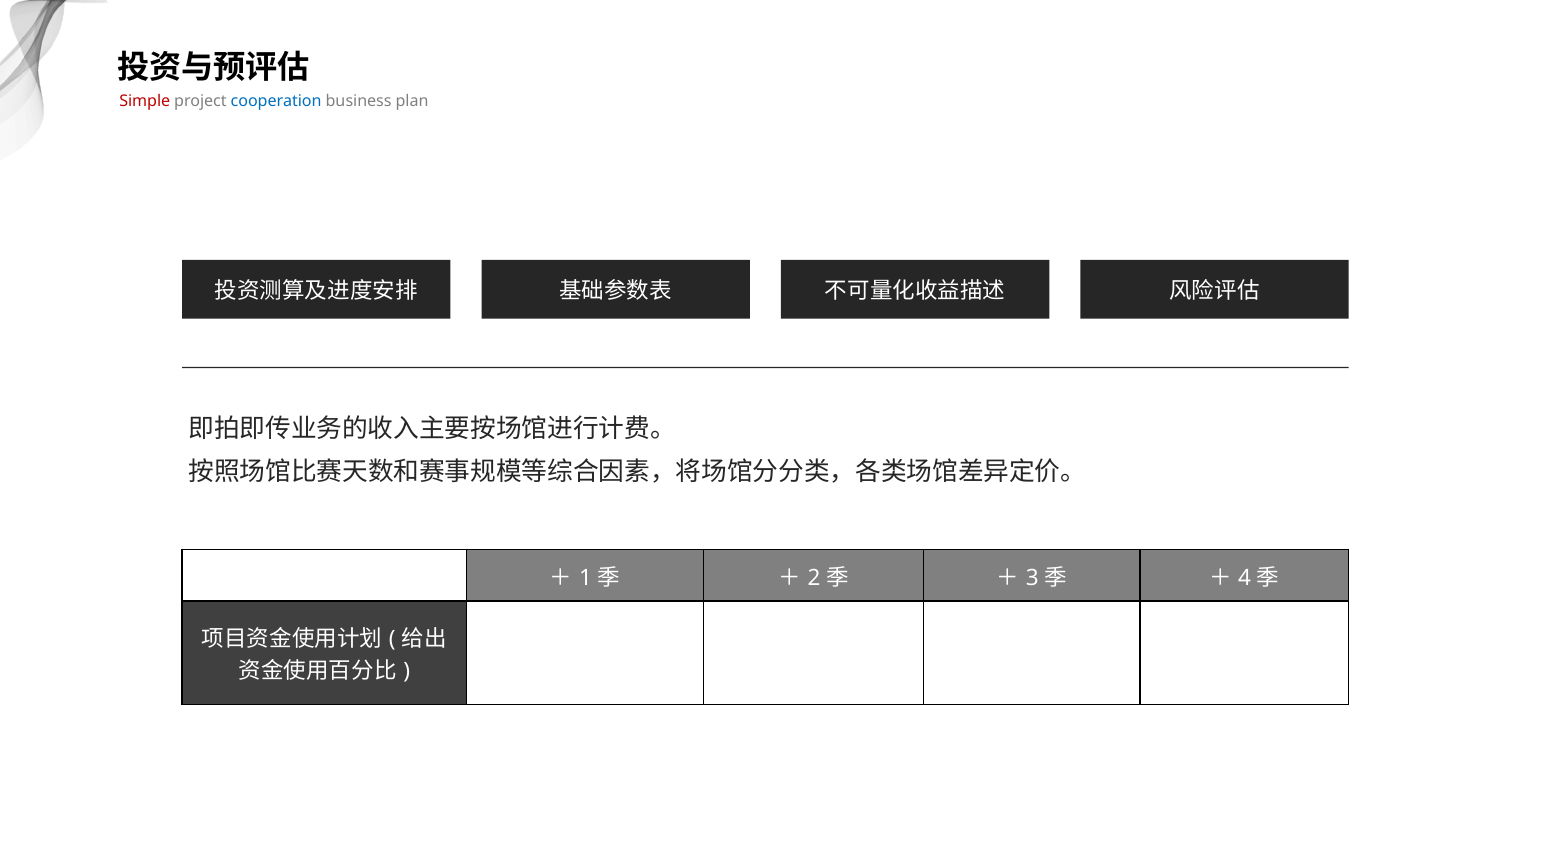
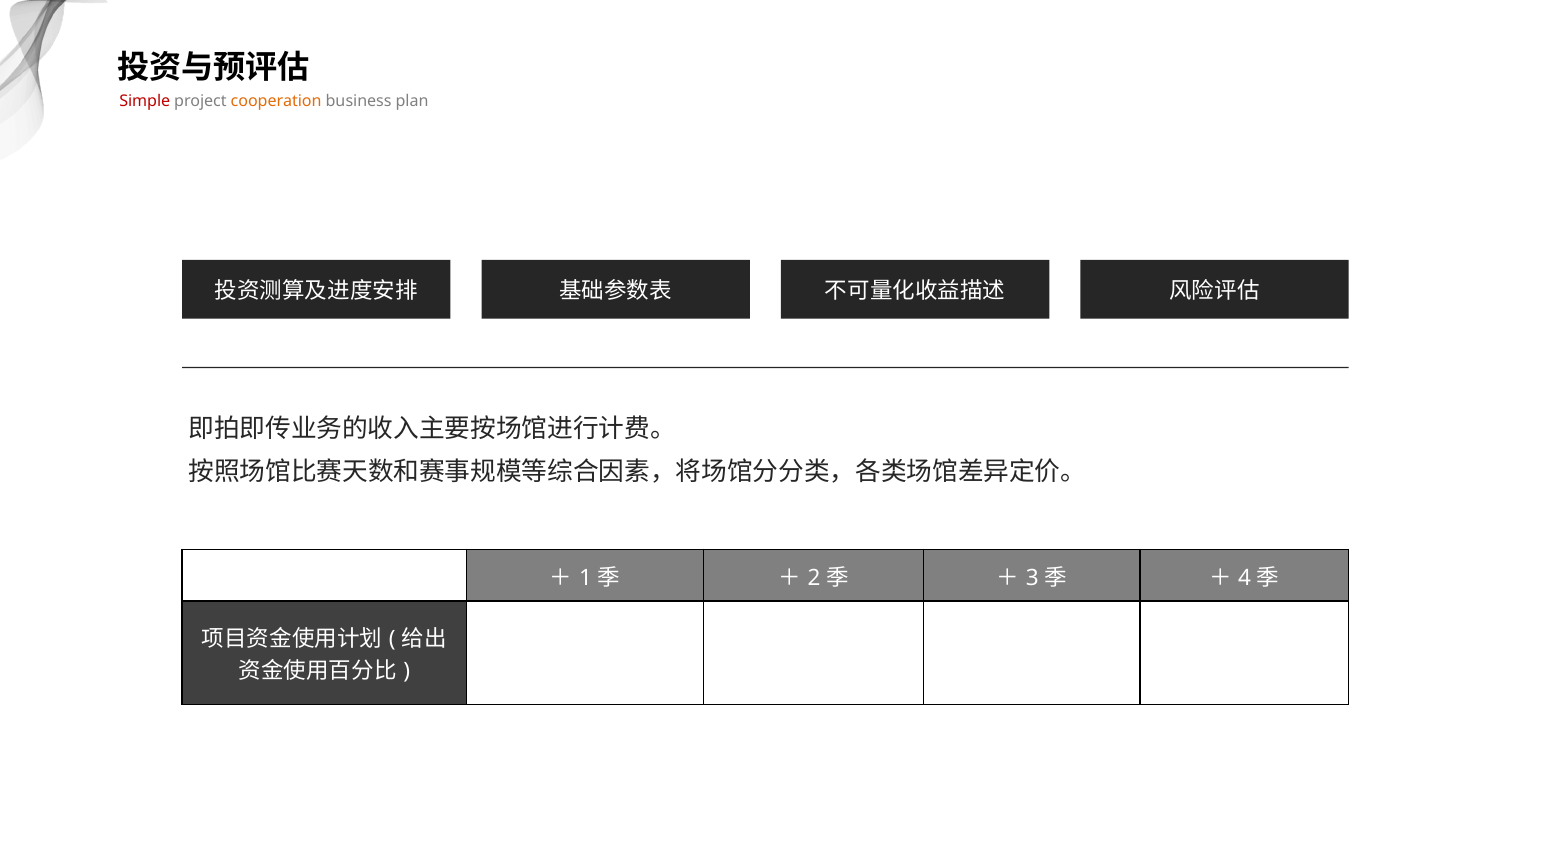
cooperation colour: blue -> orange (276, 102)
